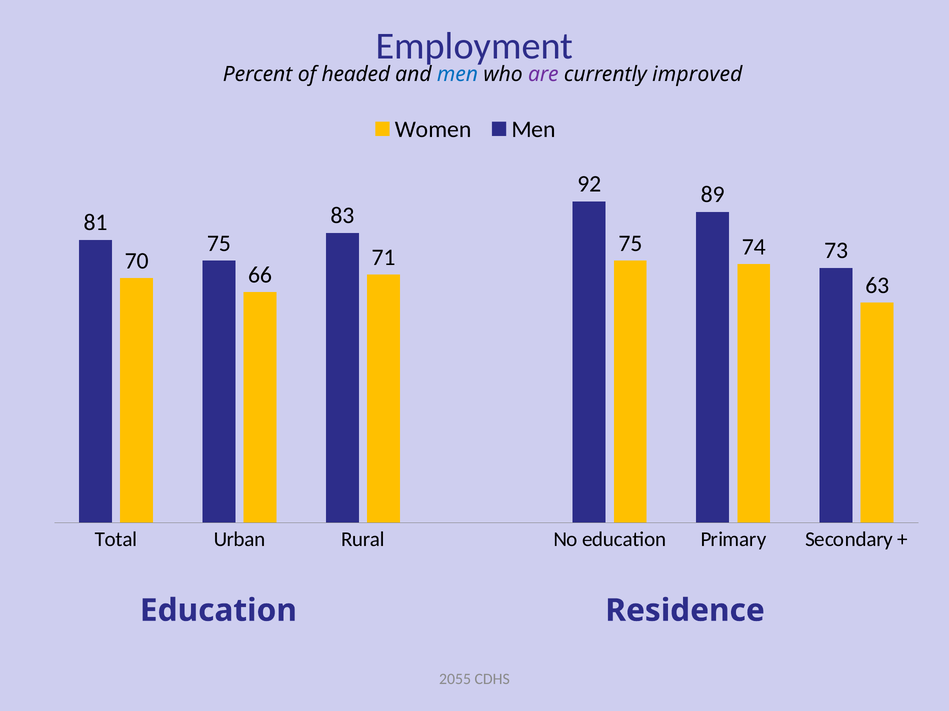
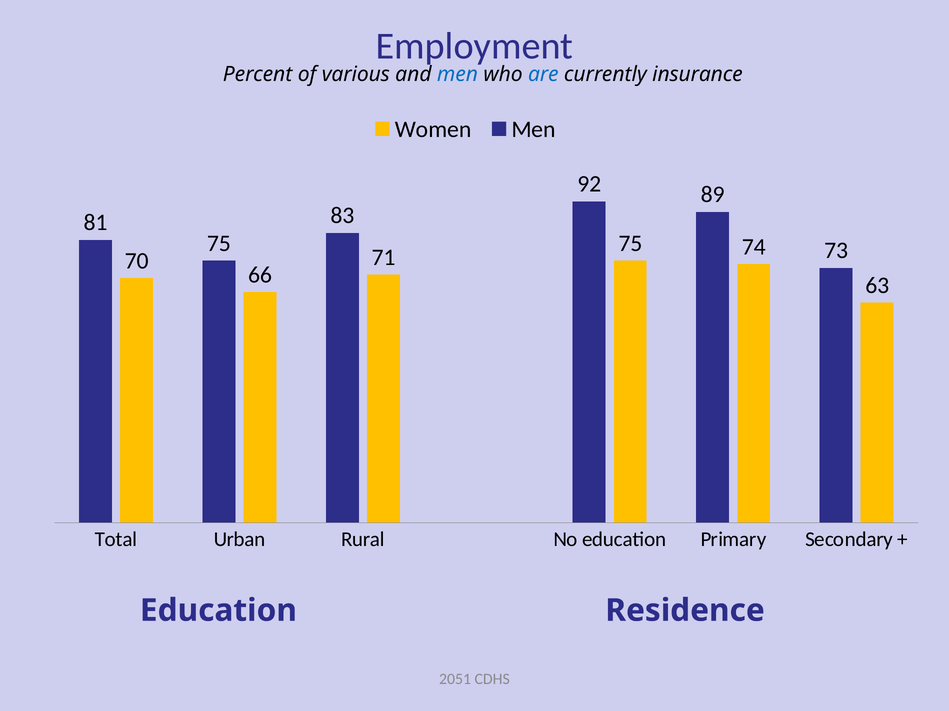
headed: headed -> various (356, 74)
are colour: purple -> blue (543, 74)
improved: improved -> insurance (697, 74)
2055: 2055 -> 2051 (455, 680)
